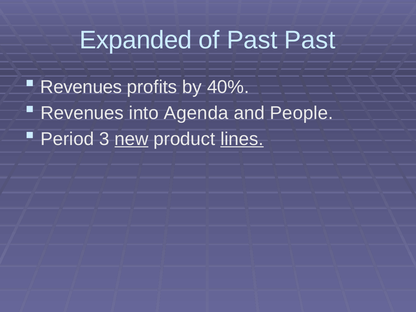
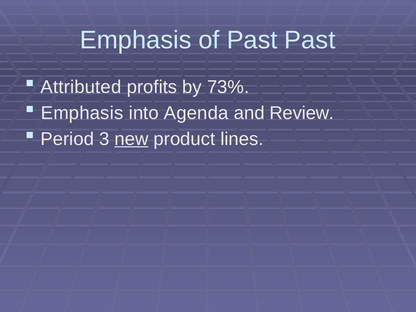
Expanded: Expanded -> Emphasis (136, 40)
Revenues: Revenues -> Attributed (81, 87)
40%: 40% -> 73% (228, 87)
Revenues: Revenues -> Emphasis (82, 113)
People: People -> Review (302, 113)
lines underline: present -> none (242, 139)
